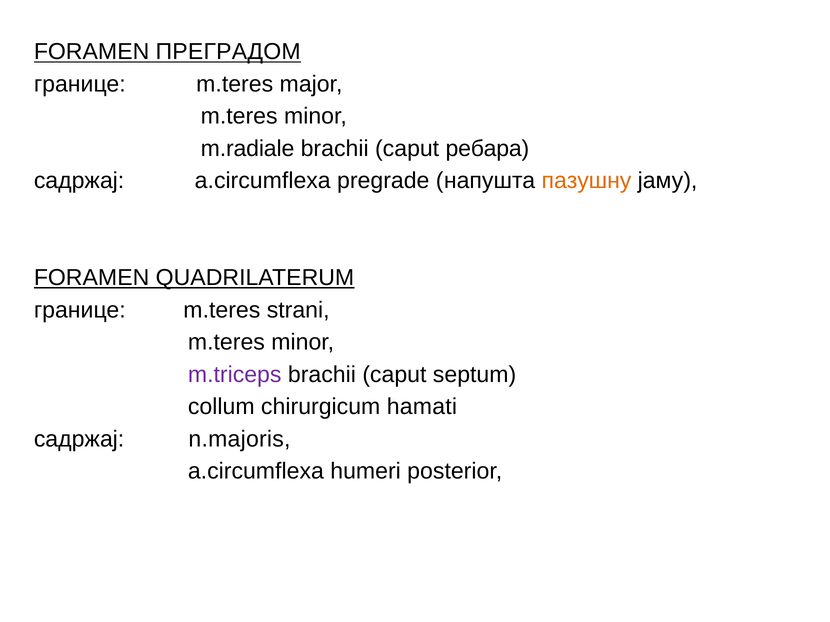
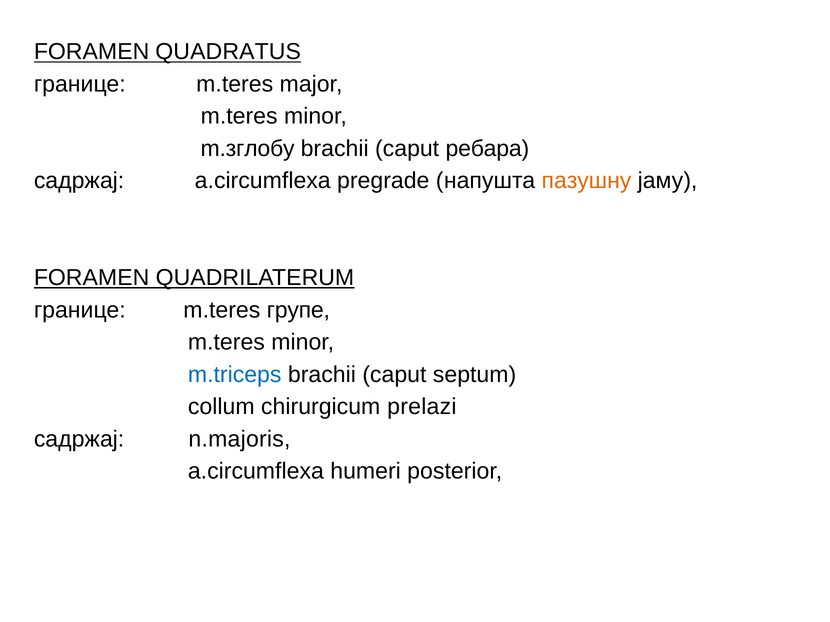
ПРЕГРАДОМ: ПРЕГРАДОМ -> QUADRATUS (228, 52)
m.radiale: m.radiale -> m.зглобу (248, 149)
strani: strani -> групе (298, 310)
m.triceps colour: purple -> blue (235, 375)
hamati: hamati -> prelazi (422, 407)
